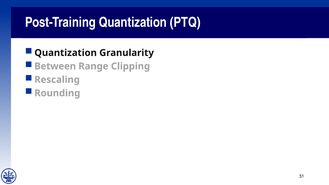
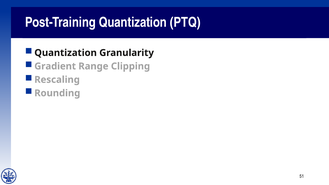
Between: Between -> Gradient (55, 66)
